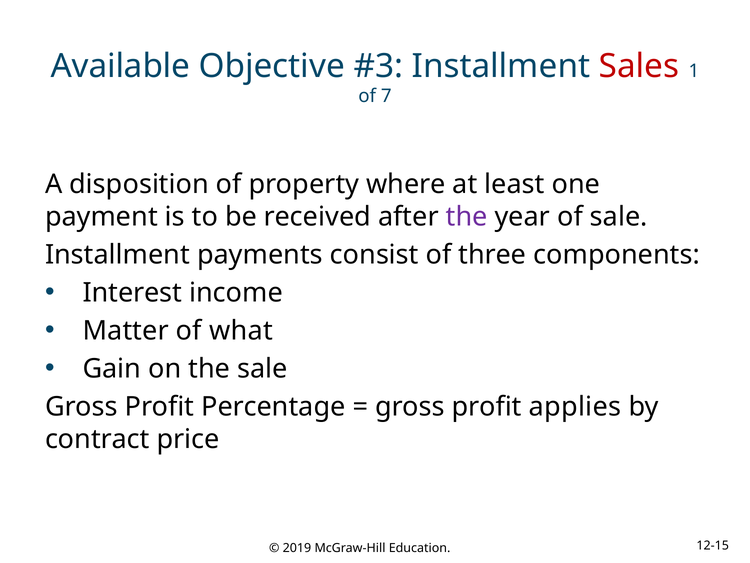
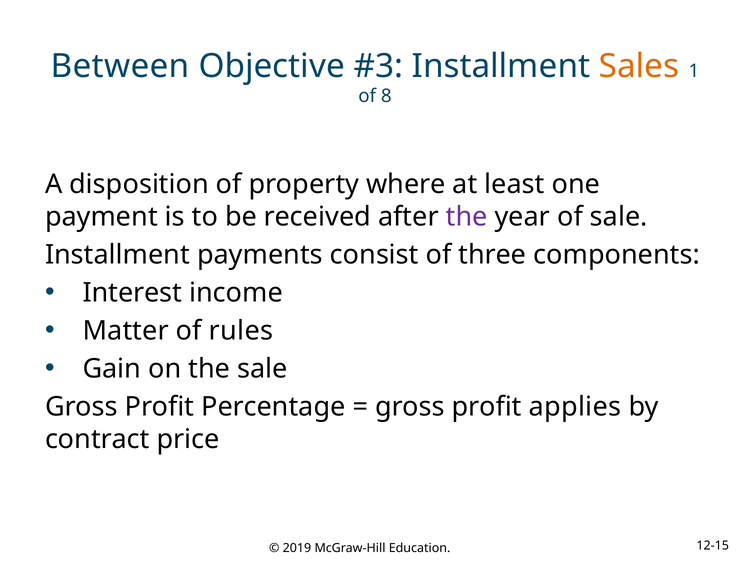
Available: Available -> Between (120, 66)
Sales colour: red -> orange (639, 66)
7: 7 -> 8 (386, 96)
what: what -> rules (241, 331)
